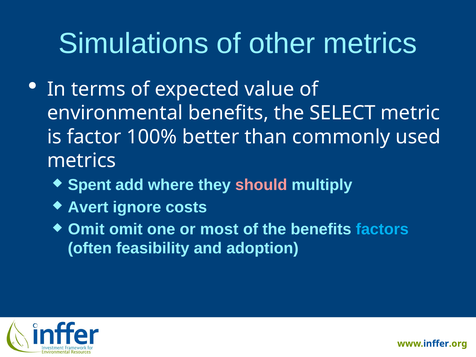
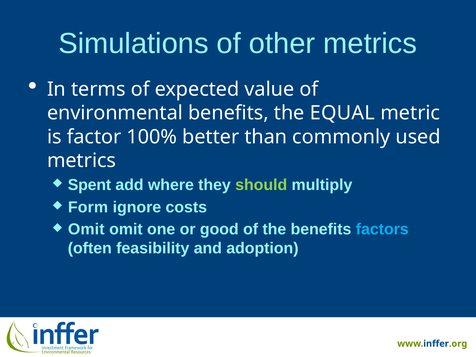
SELECT: SELECT -> EQUAL (342, 113)
should colour: pink -> light green (261, 185)
Avert: Avert -> Form (88, 207)
most: most -> good (219, 229)
